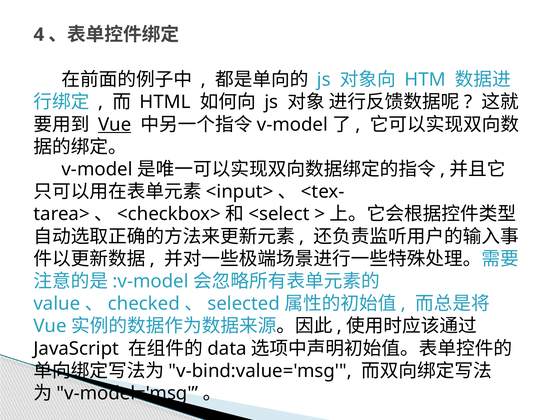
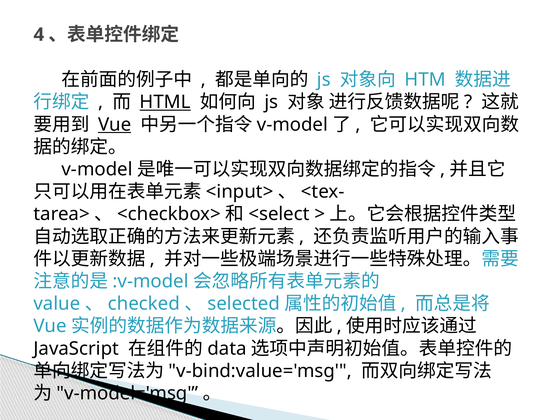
HTML underline: none -> present (165, 102)
